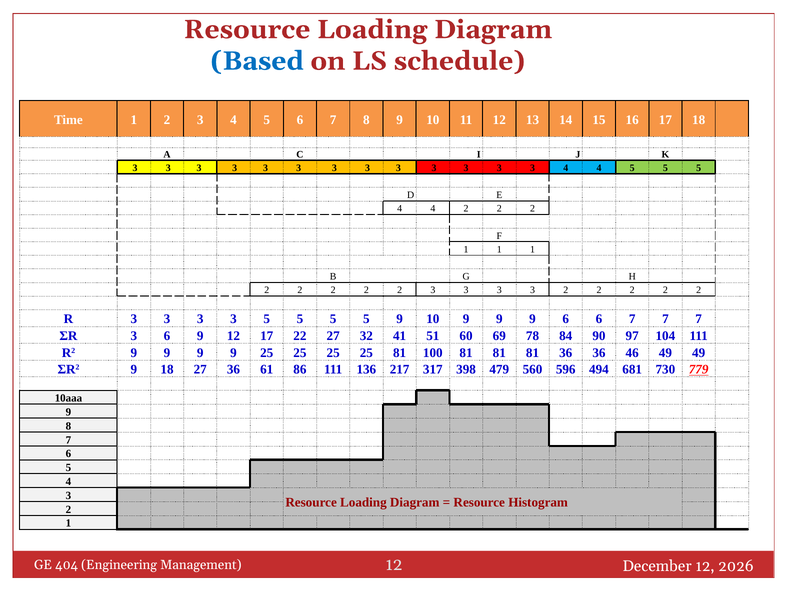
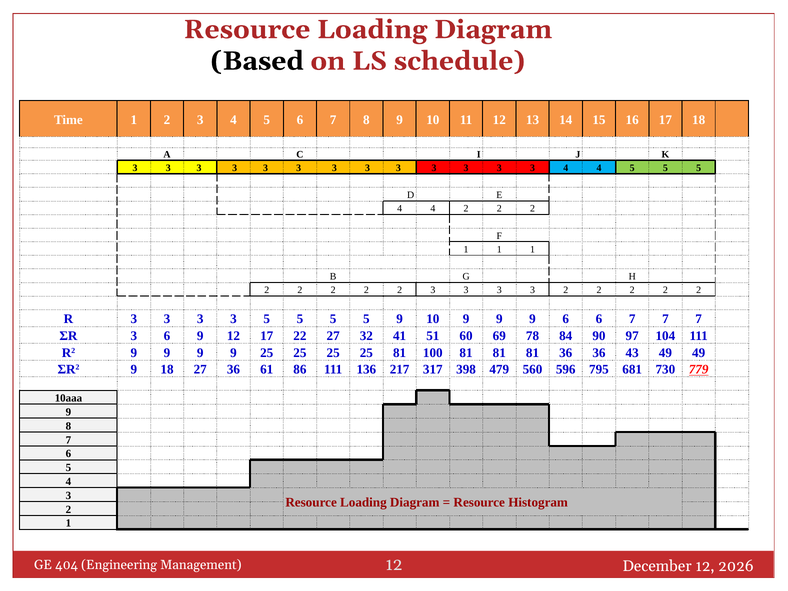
Based colour: blue -> black (257, 61)
46: 46 -> 43 (632, 353)
494: 494 -> 795 (599, 369)
